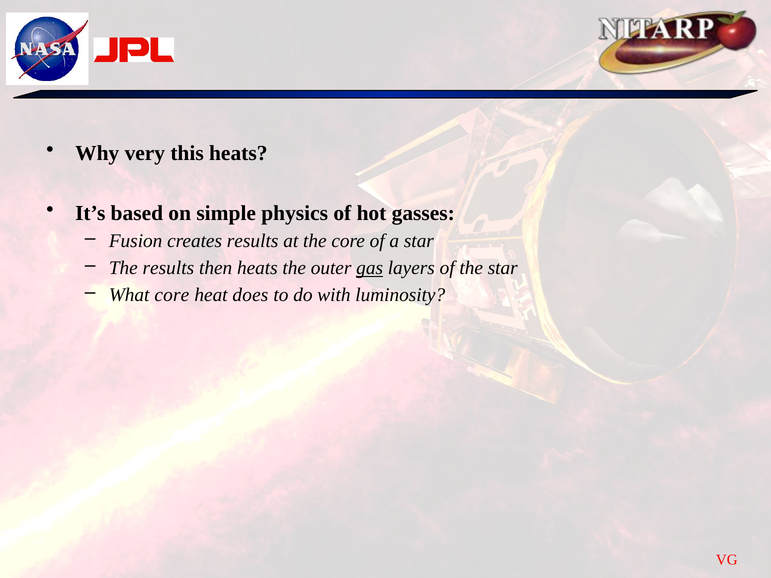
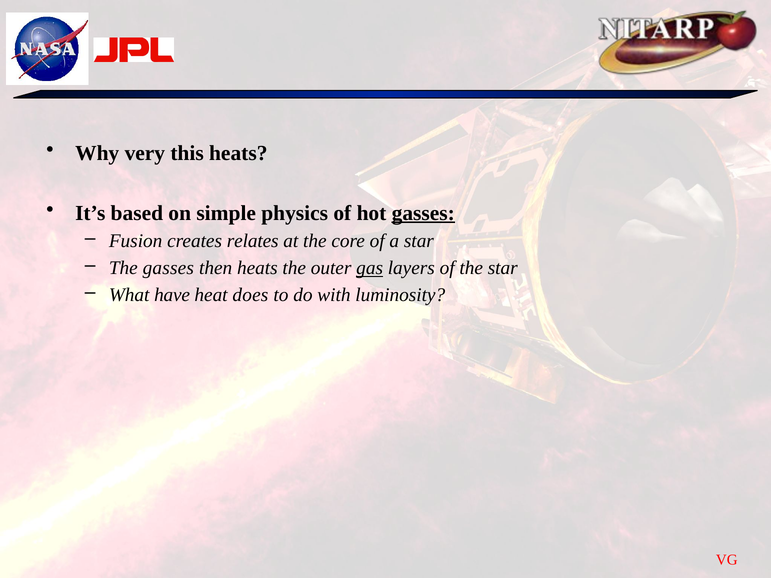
gasses underline: none -> present (423, 213)
creates results: results -> relates (253, 241)
The results: results -> gasses (168, 268)
What core: core -> have (172, 295)
